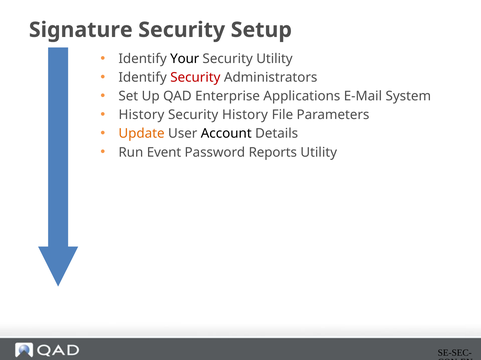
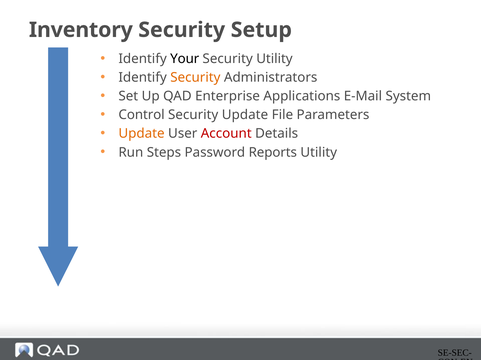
Signature: Signature -> Inventory (81, 30)
Security colour: red -> orange (195, 78)
History: History -> Control (142, 115)
Security History: History -> Update (245, 115)
Account colour: black -> red (226, 134)
Event: Event -> Steps (164, 153)
